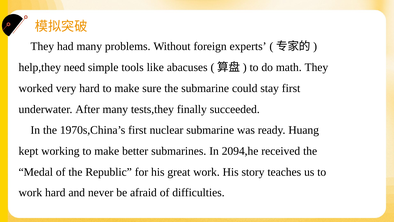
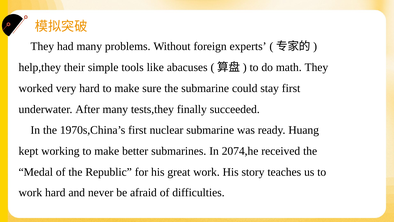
need: need -> their (74, 67)
2094,he: 2094,he -> 2074,he (240, 151)
